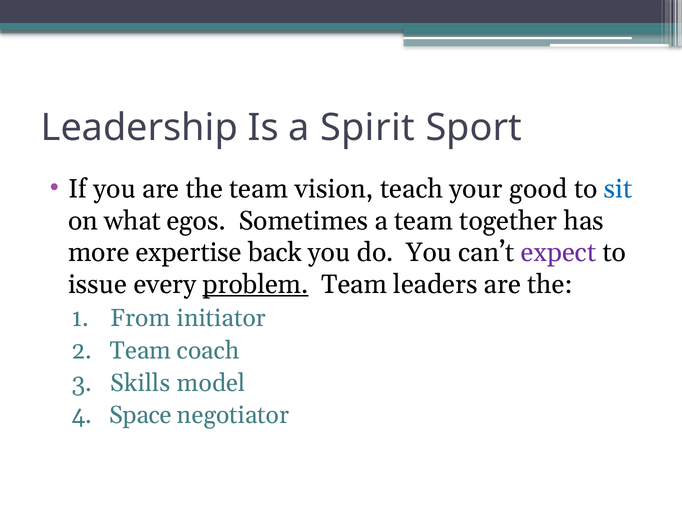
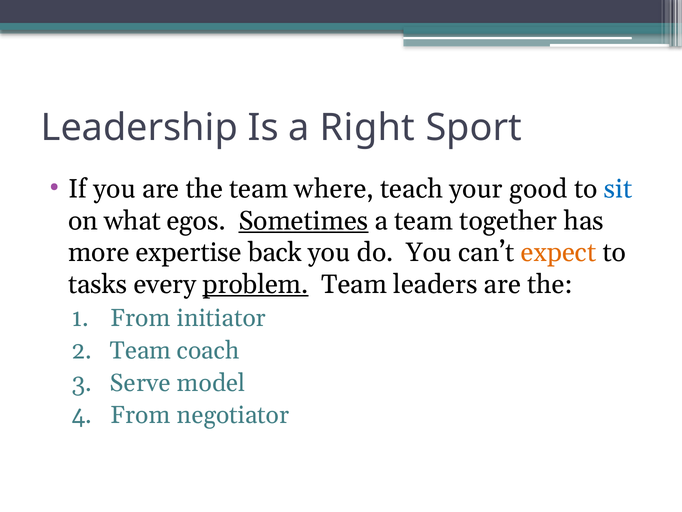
Spirit: Spirit -> Right (368, 128)
vision: vision -> where (334, 189)
Sometimes underline: none -> present (303, 221)
expect colour: purple -> orange (559, 252)
issue: issue -> tasks (98, 284)
Skills: Skills -> Serve (140, 382)
Space: Space -> From (140, 415)
